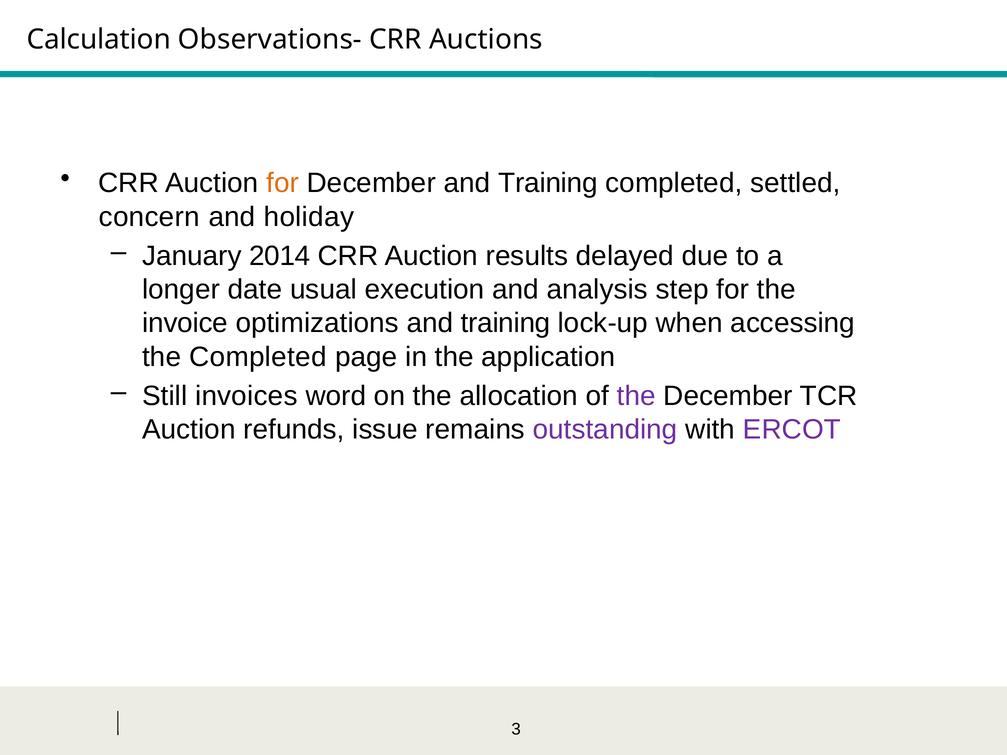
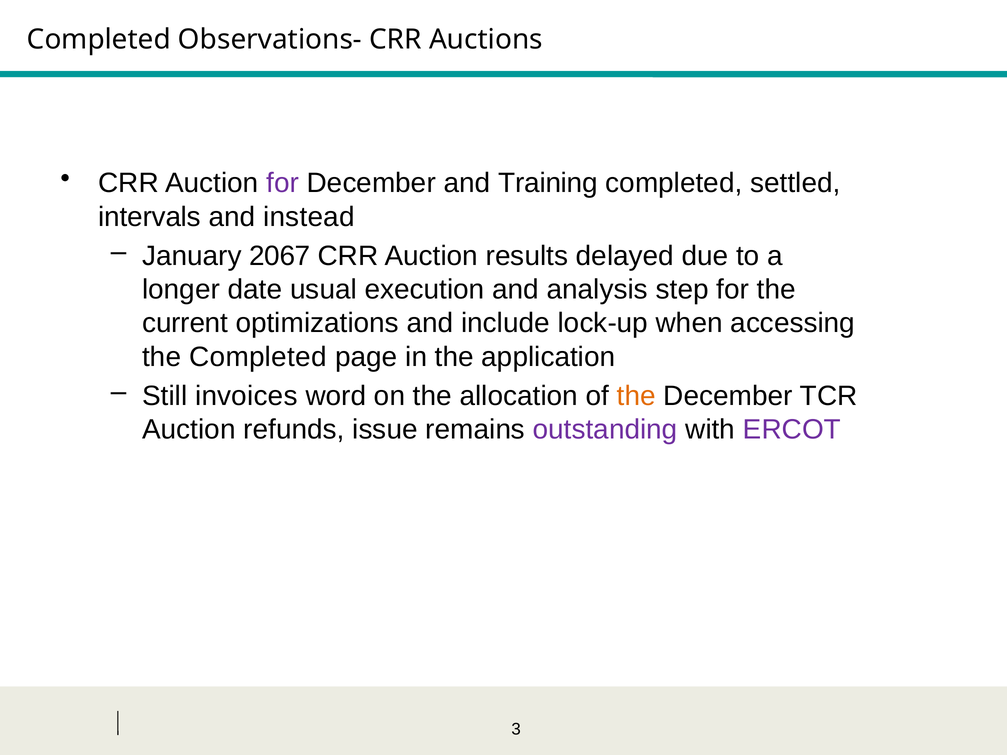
Calculation: Calculation -> Completed (99, 40)
for colour: orange -> purple (283, 183)
concern: concern -> intervals (150, 217)
holiday: holiday -> instead (309, 217)
2014: 2014 -> 2067 (280, 256)
invoice: invoice -> current (185, 323)
optimizations and training: training -> include (506, 323)
the colour: purple -> orange (636, 396)
